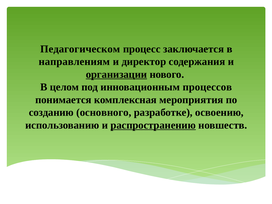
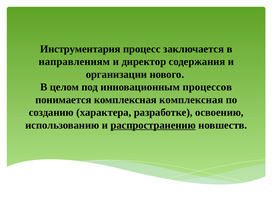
Педагогическом: Педагогическом -> Инструментария (80, 49)
организации underline: present -> none (116, 74)
комплексная мероприятия: мероприятия -> комплексная (191, 100)
основного: основного -> характера (104, 112)
